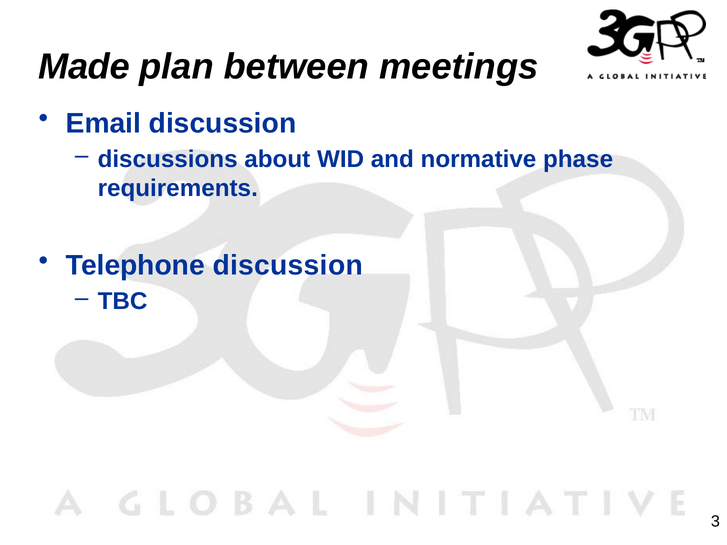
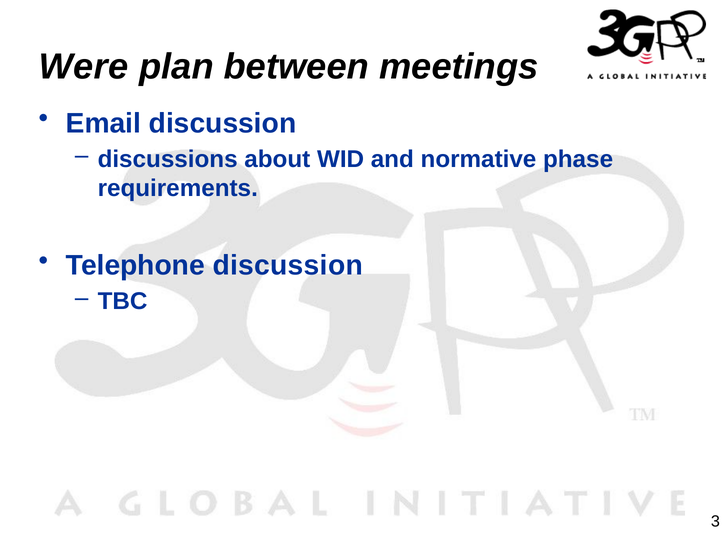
Made: Made -> Were (84, 67)
